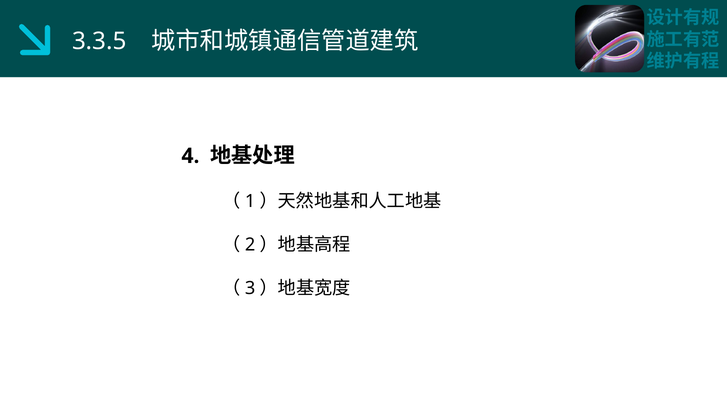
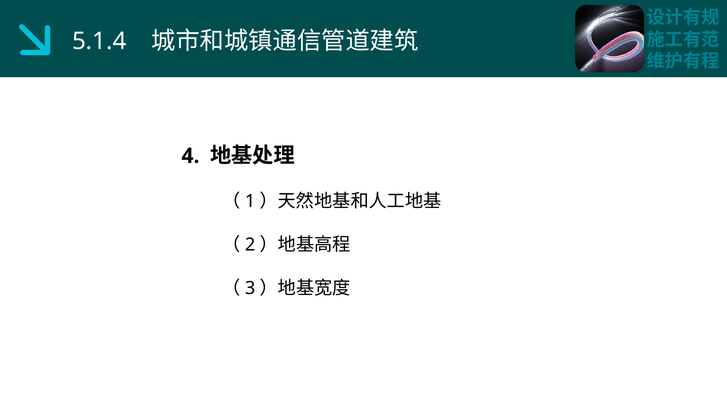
3.3.5: 3.3.5 -> 5.1.4 (99, 41)
